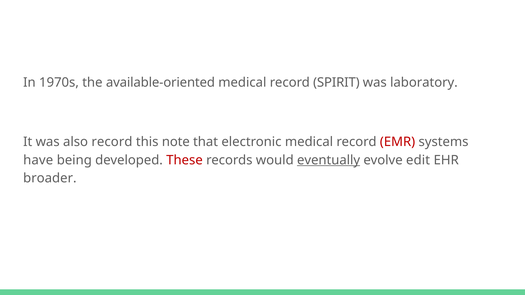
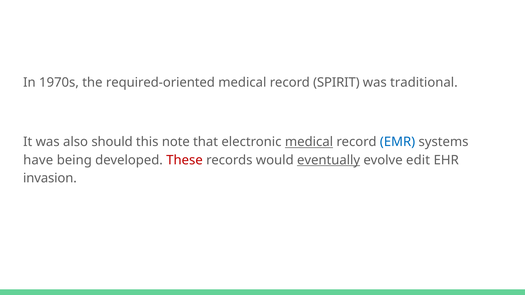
available-oriented: available-oriented -> required-oriented (160, 83)
laboratory: laboratory -> traditional (424, 83)
also record: record -> should (112, 142)
medical underline: none -> present (309, 142)
EMR colour: red -> blue (398, 142)
broader: broader -> invasion (50, 178)
